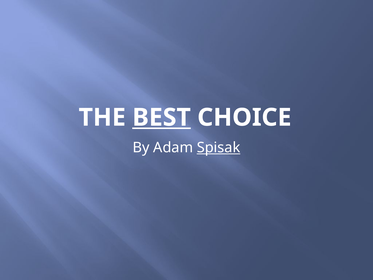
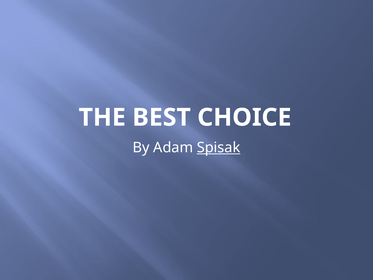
BEST underline: present -> none (162, 117)
